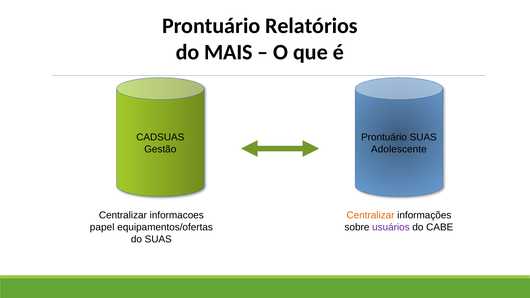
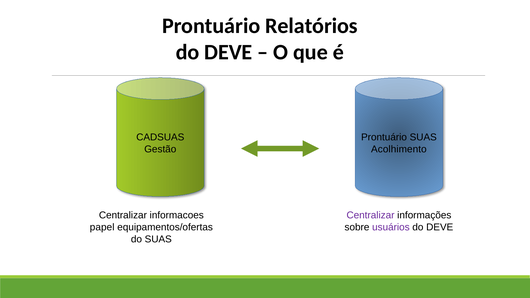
MAIS: MAIS -> DEVE (228, 52)
Adolescente: Adolescente -> Acolhimento (399, 149)
Centralizar colour: orange -> purple (371, 215)
CABE: CABE -> DEVE (440, 227)
